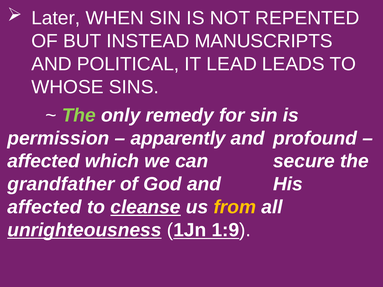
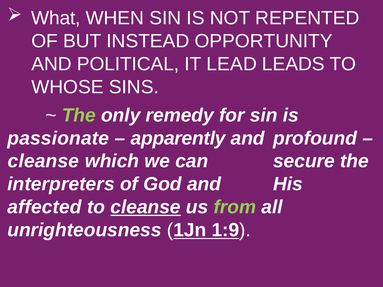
Later: Later -> What (56, 18)
MANUSCRIPTS: MANUSCRIPTS -> OPPORTUNITY (264, 41)
permission: permission -> passionate (58, 138)
affected: affected -> cleanse (43, 161)
grandfather: grandfather -> interpreters (61, 184)
from colour: yellow -> light green (235, 207)
unrighteousness underline: present -> none (84, 230)
